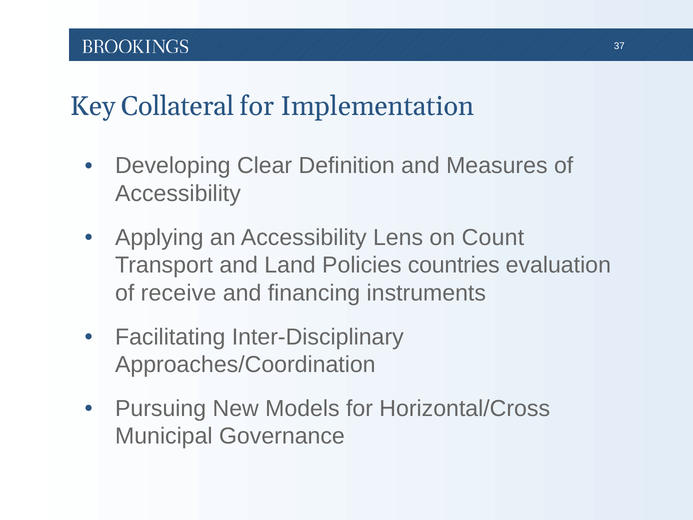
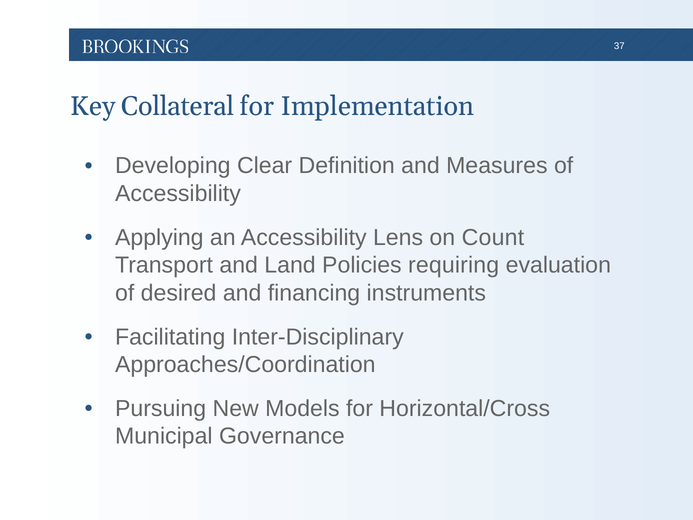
countries: countries -> requiring (454, 265)
receive: receive -> desired (179, 293)
